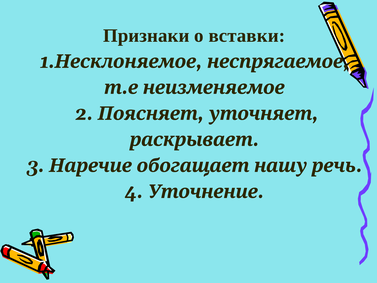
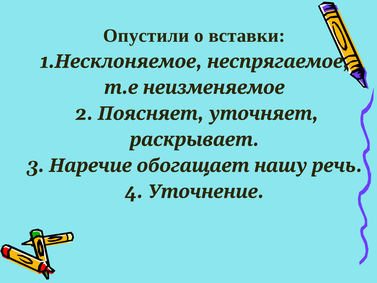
Признаки: Признаки -> Опустили (146, 36)
